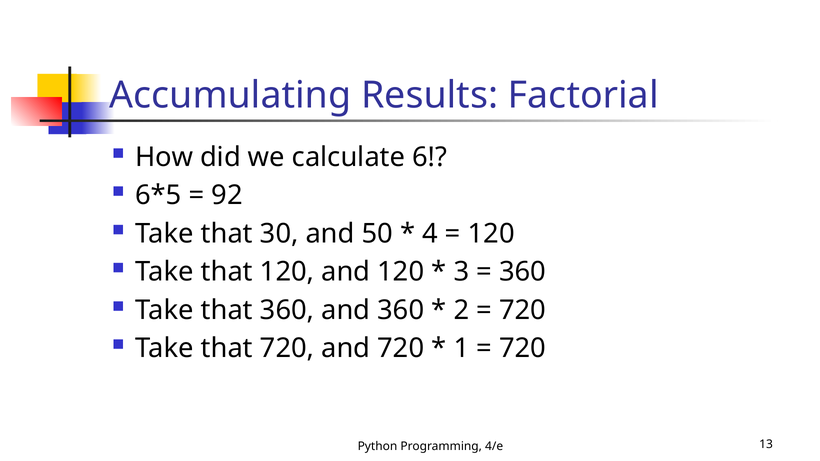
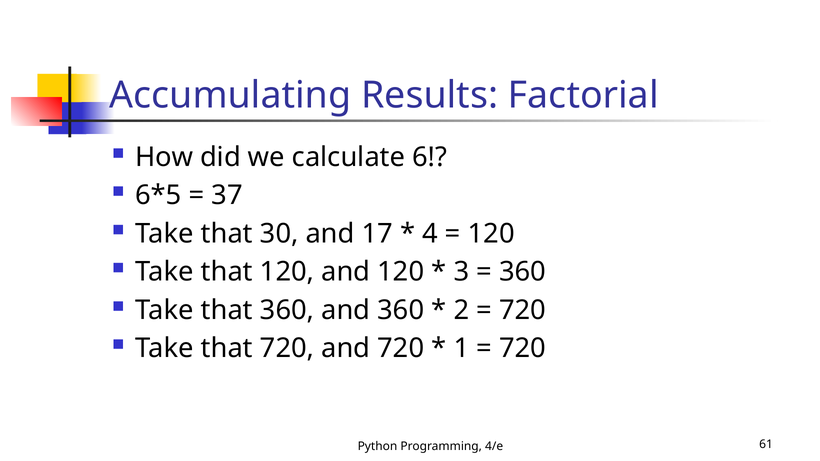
92: 92 -> 37 (227, 195)
50: 50 -> 17 (377, 234)
13: 13 -> 61 (766, 445)
